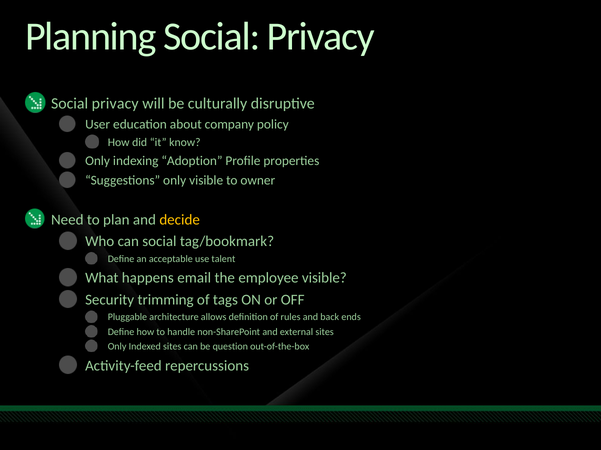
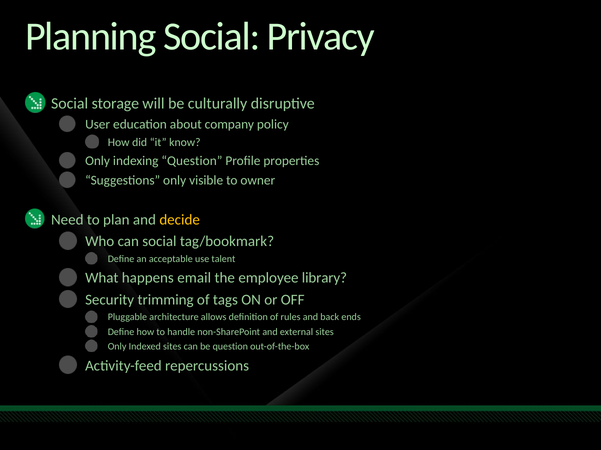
privacy: privacy -> storage (115, 104)
indexing Adoption: Adoption -> Question (192, 161)
employee visible: visible -> library (324, 278)
